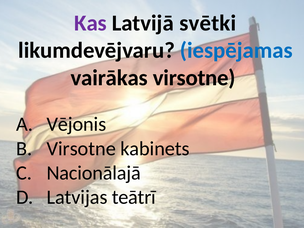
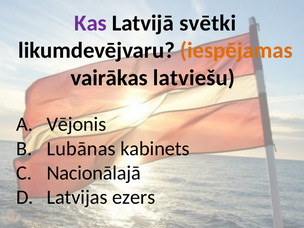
iespējamas colour: blue -> orange (236, 50)
vairākas virsotne: virsotne -> latviešu (194, 78)
Virsotne: Virsotne -> Lubānas (81, 149)
teātrī: teātrī -> ezers (134, 197)
